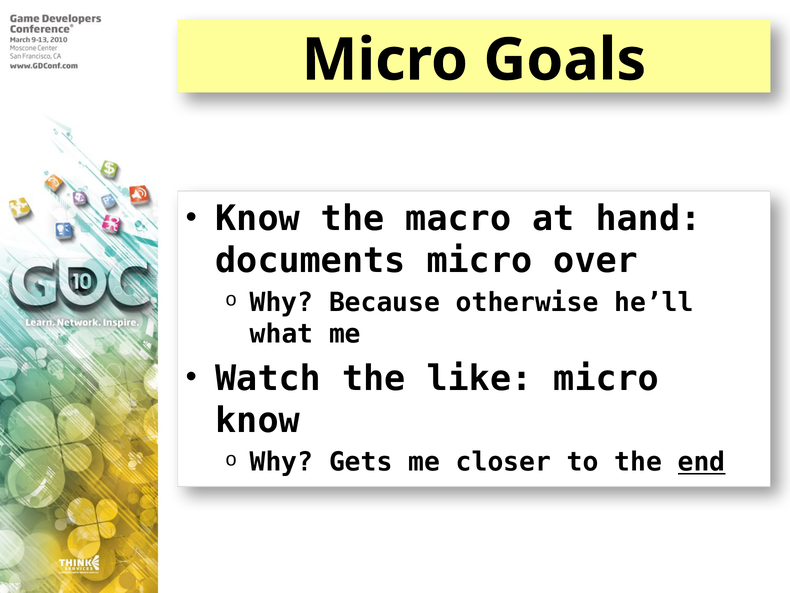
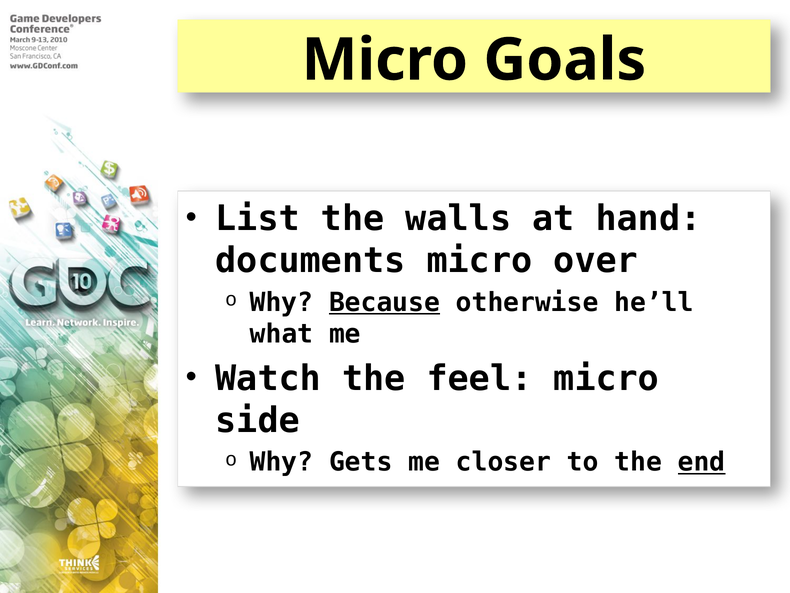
Know: Know -> List (258, 218)
macro: macro -> walls (458, 218)
Because underline: none -> present (385, 302)
like: like -> feel (479, 378)
know: know -> side (258, 420)
